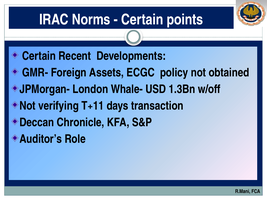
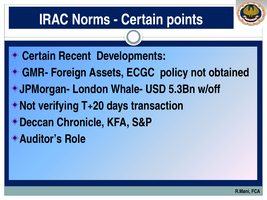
1.3Bn: 1.3Bn -> 5.3Bn (182, 89)
T+11: T+11 -> T+20 (93, 106)
